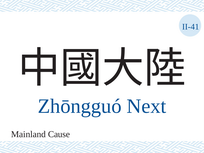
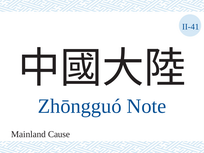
Next: Next -> Note (146, 106)
